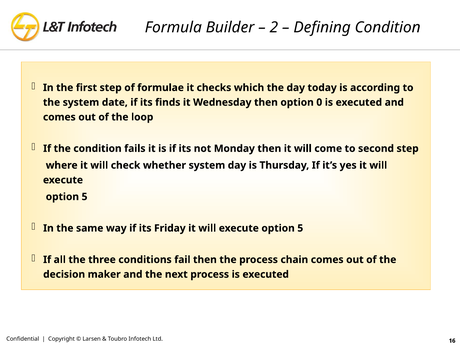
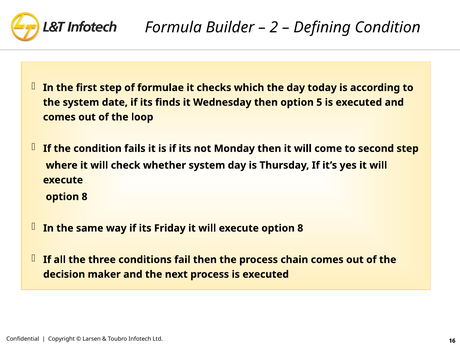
0: 0 -> 5 (319, 102)
5: 5 -> 8 (85, 197)
5: 5 -> 8 (300, 228)
